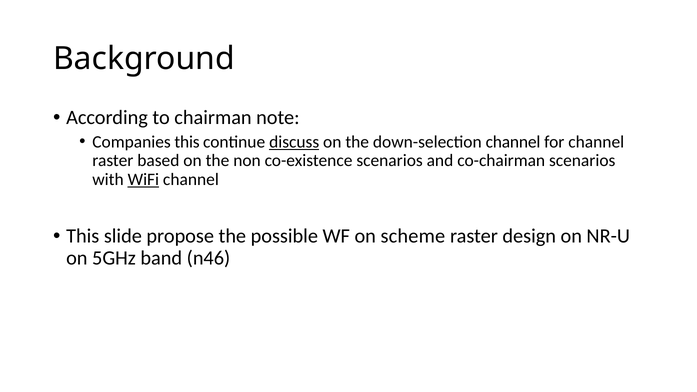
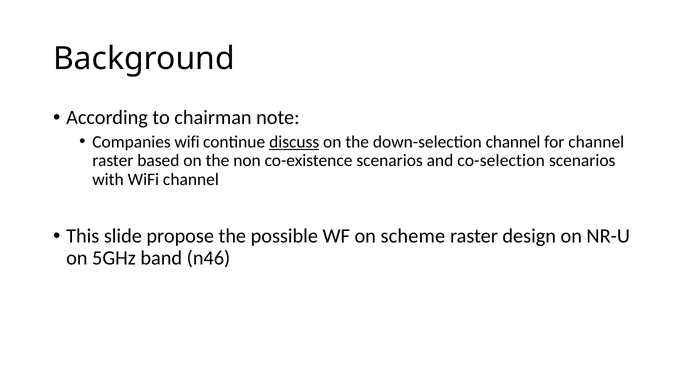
Companies this: this -> wifi (187, 142)
co-chairman: co-chairman -> co-selection (501, 161)
WiFi underline: present -> none (143, 179)
